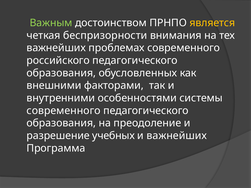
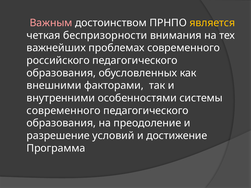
Важным colour: light green -> pink (51, 23)
учебных: учебных -> условий (113, 136)
и важнейших: важнейших -> достижение (177, 136)
